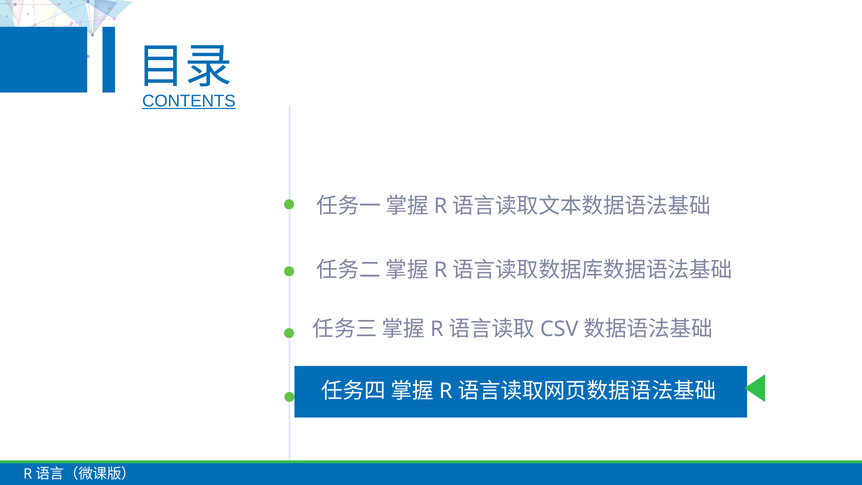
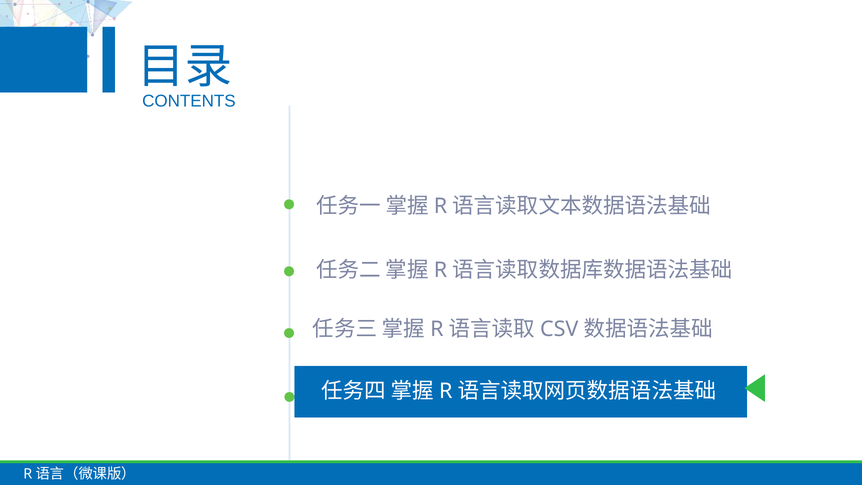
CONTENTS underline: present -> none (189, 101)
